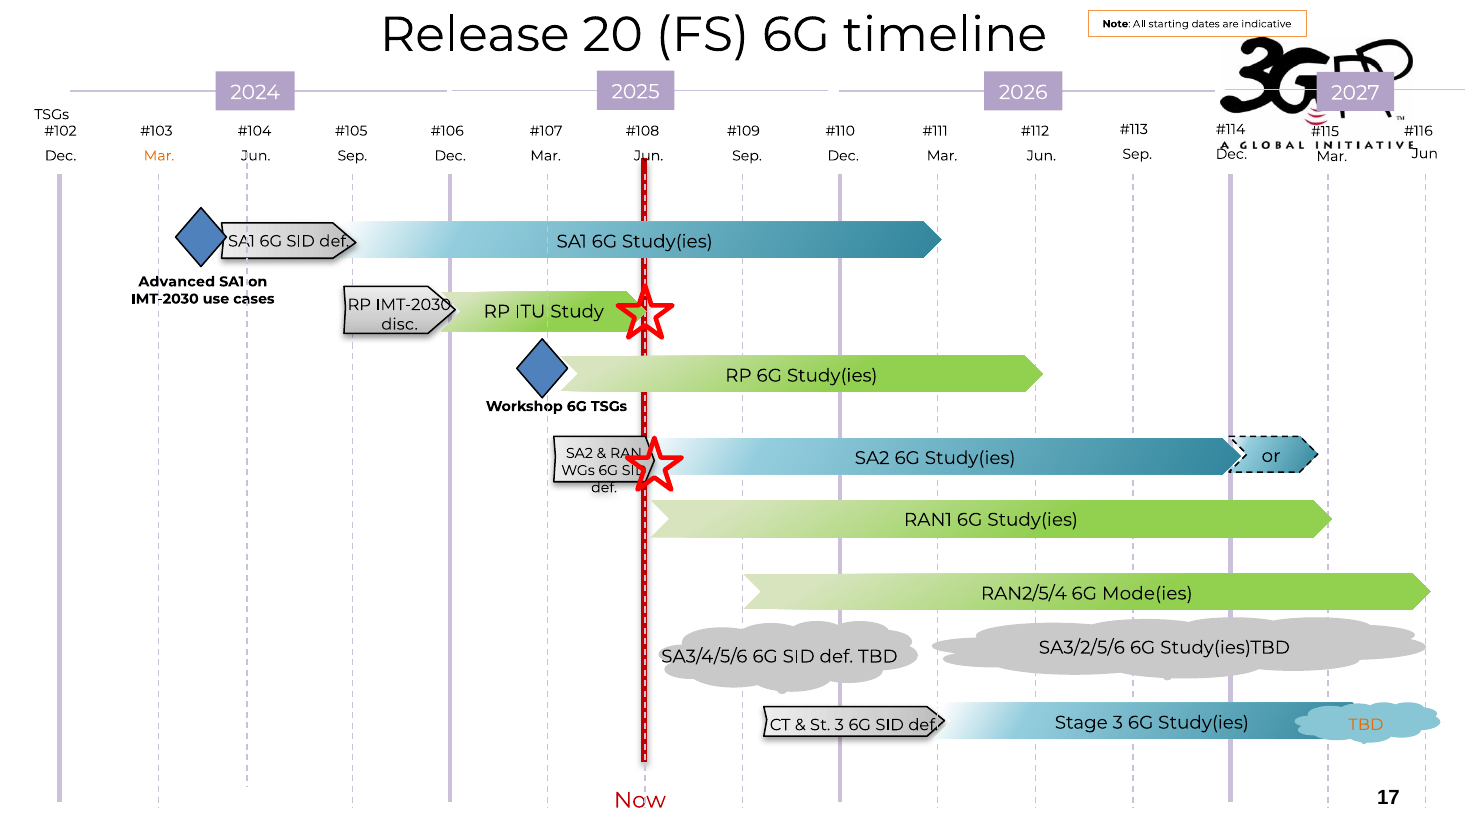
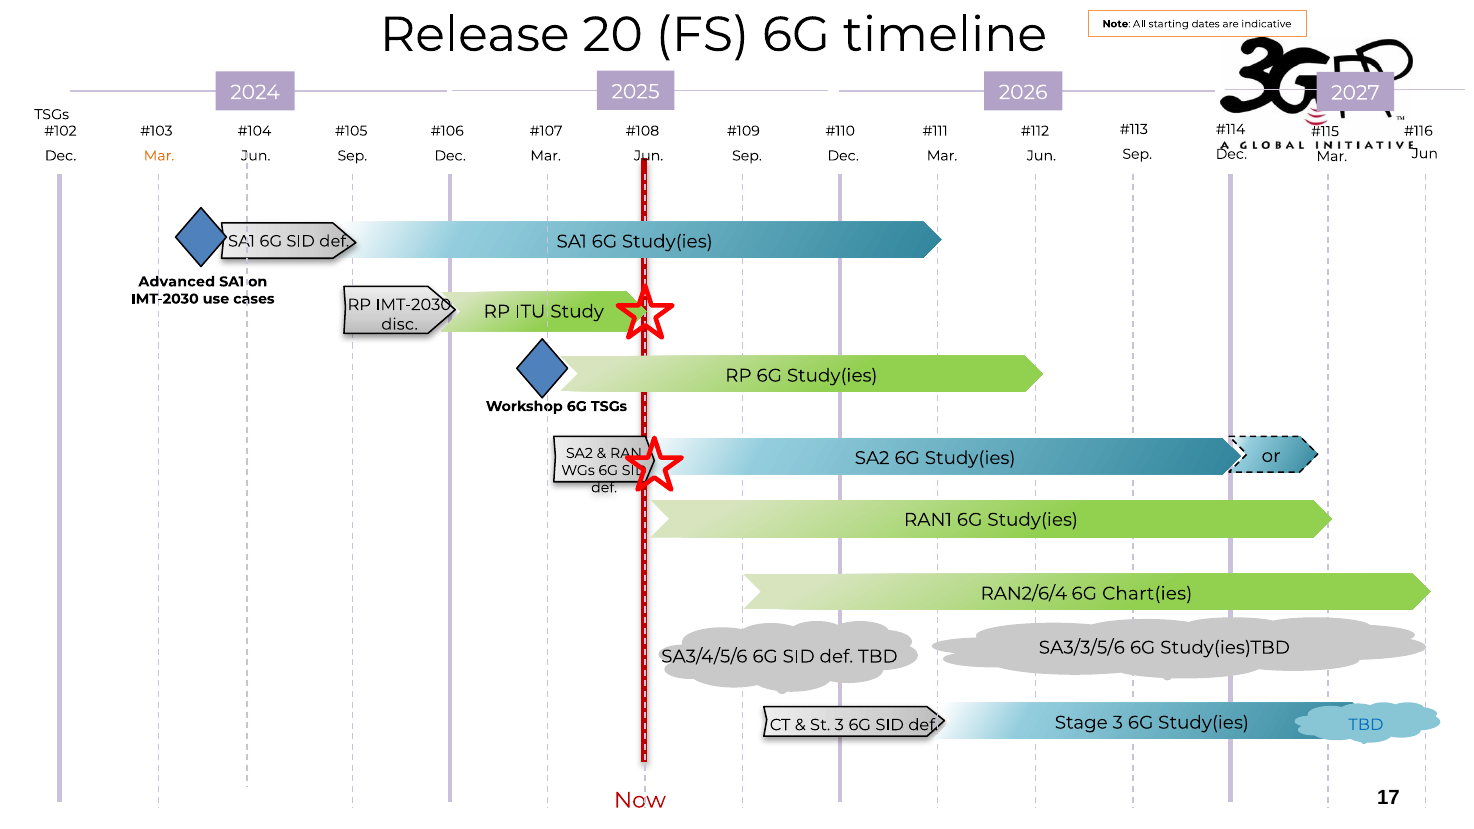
RAN2/5/4: RAN2/5/4 -> RAN2/6/4 (1024, 594)
Mode(ies: Mode(ies -> Chart(ies (1147, 594)
SA3/2/5/6: SA3/2/5/6 -> SA3/3/5/6 (1082, 648)
TBD colour: orange -> blue (1366, 725)
